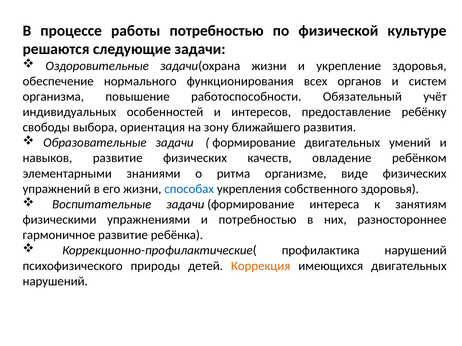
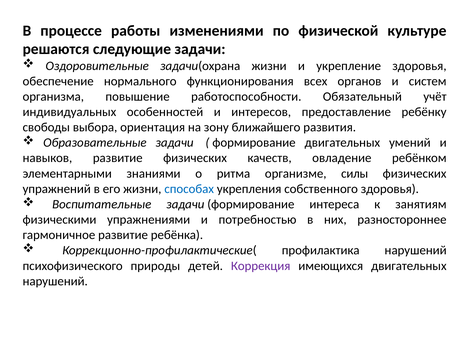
работы потребностью: потребностью -> изменениями (217, 31)
виде: виде -> силы (355, 174)
Коррекция colour: orange -> purple (261, 266)
